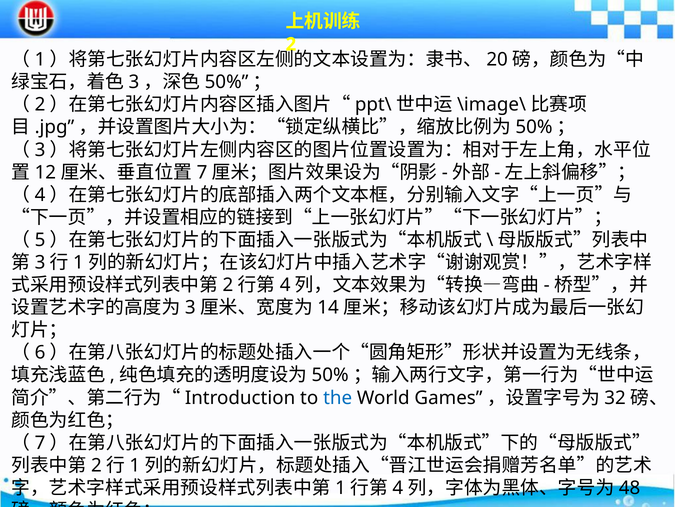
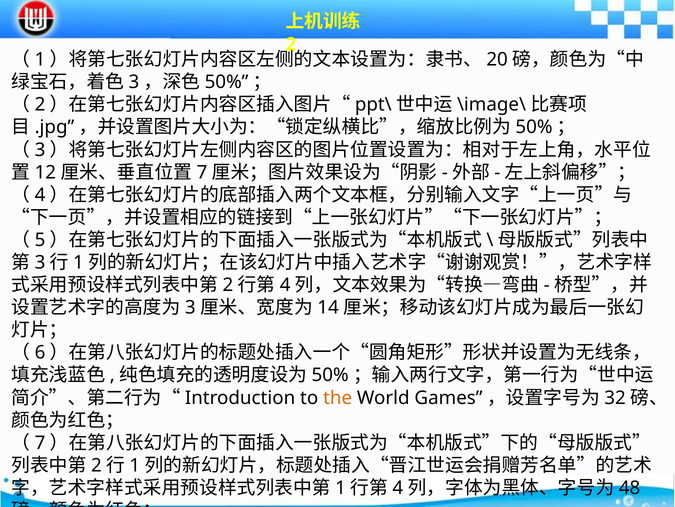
the colour: blue -> orange (338, 397)
